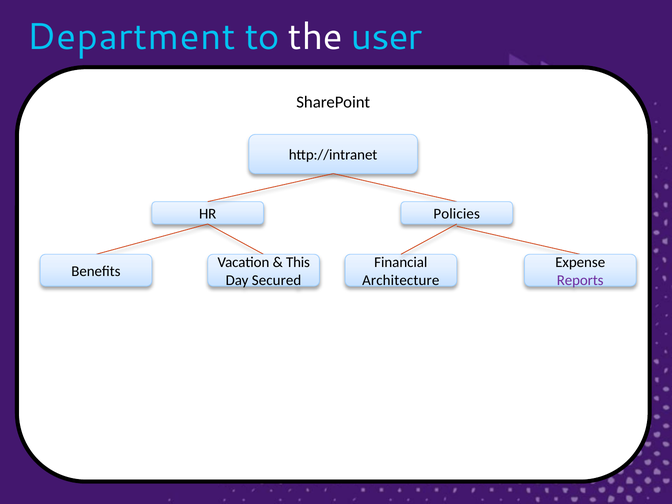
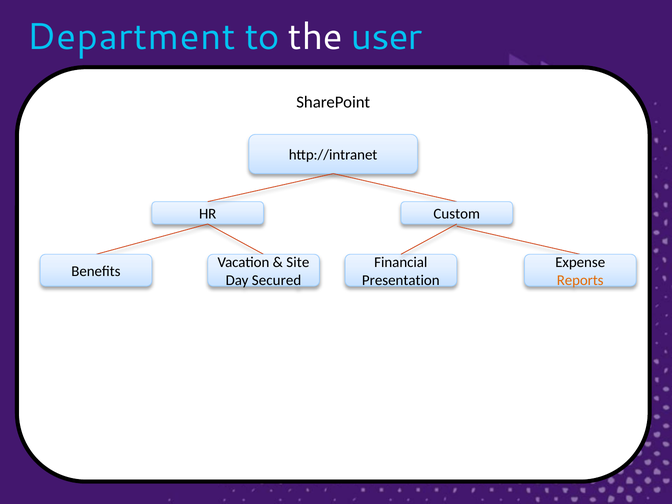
Policies: Policies -> Custom (457, 214)
This: This -> Site (298, 262)
Architecture: Architecture -> Presentation (401, 280)
Reports colour: purple -> orange (580, 280)
